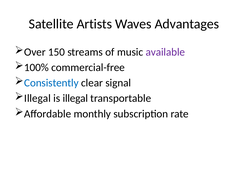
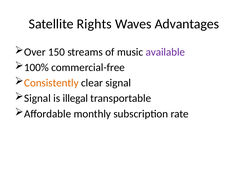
Artists: Artists -> Rights (94, 24)
Consistently colour: blue -> orange (51, 83)
Illegal: Illegal -> Signal (38, 98)
